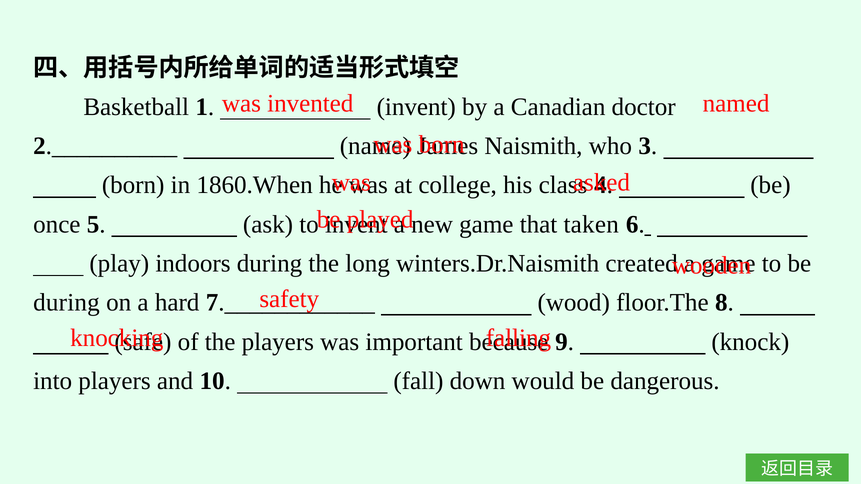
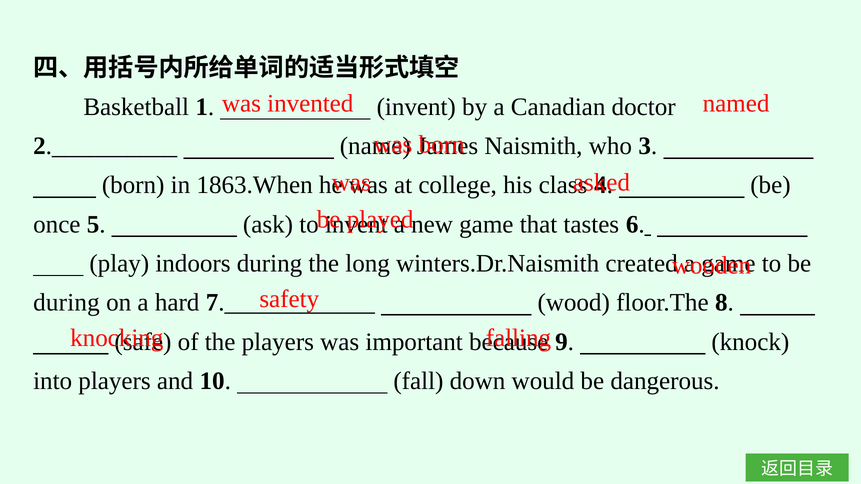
1860.When: 1860.When -> 1863.When (255, 185)
taken: taken -> tastes (591, 224)
